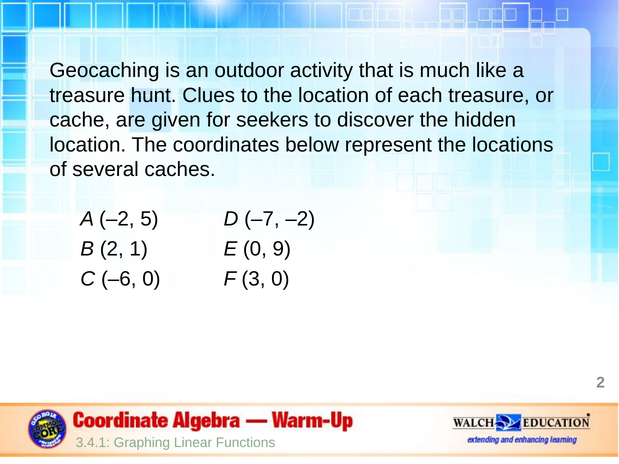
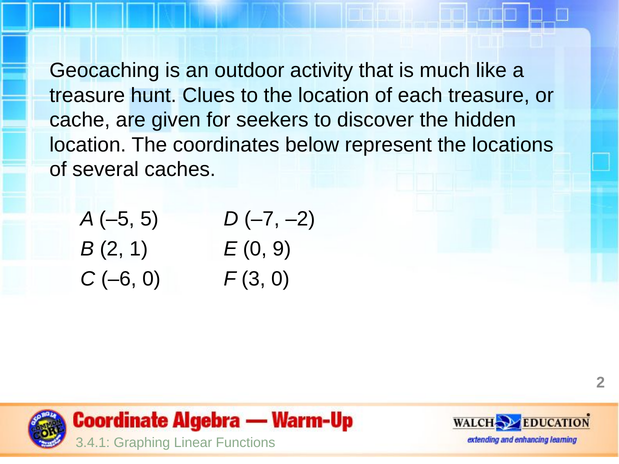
A –2: –2 -> –5 (117, 219)
